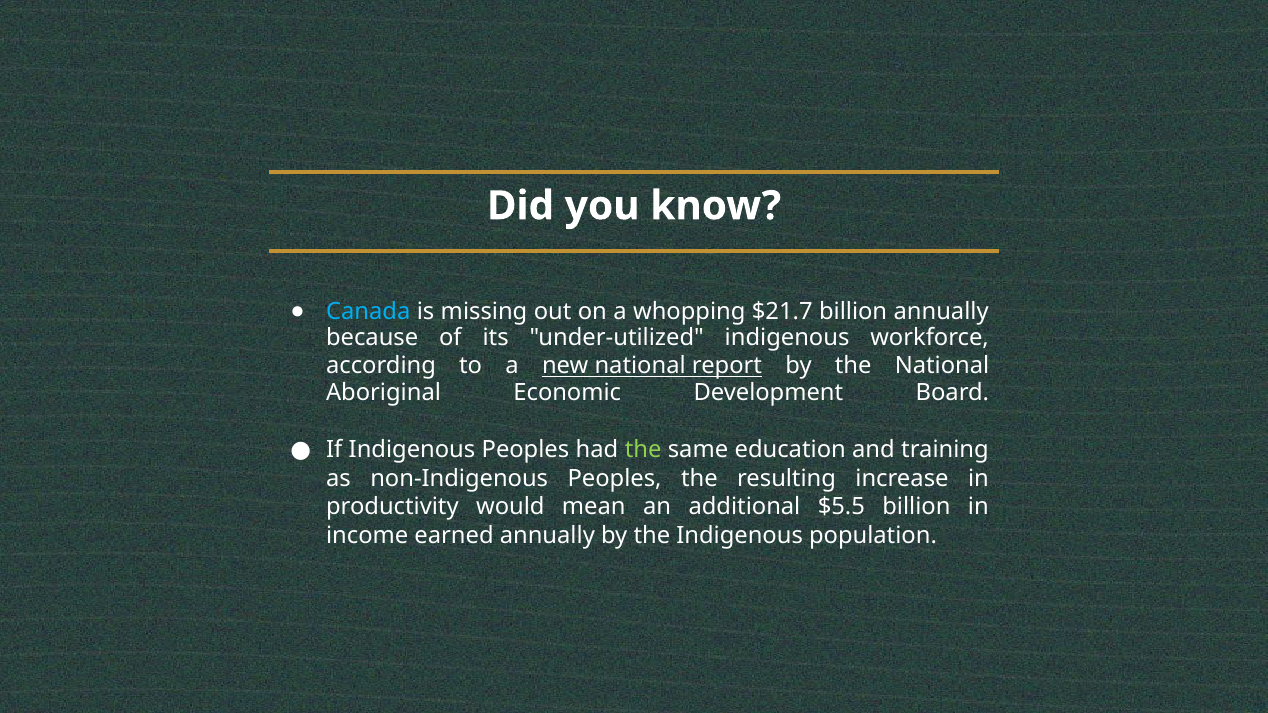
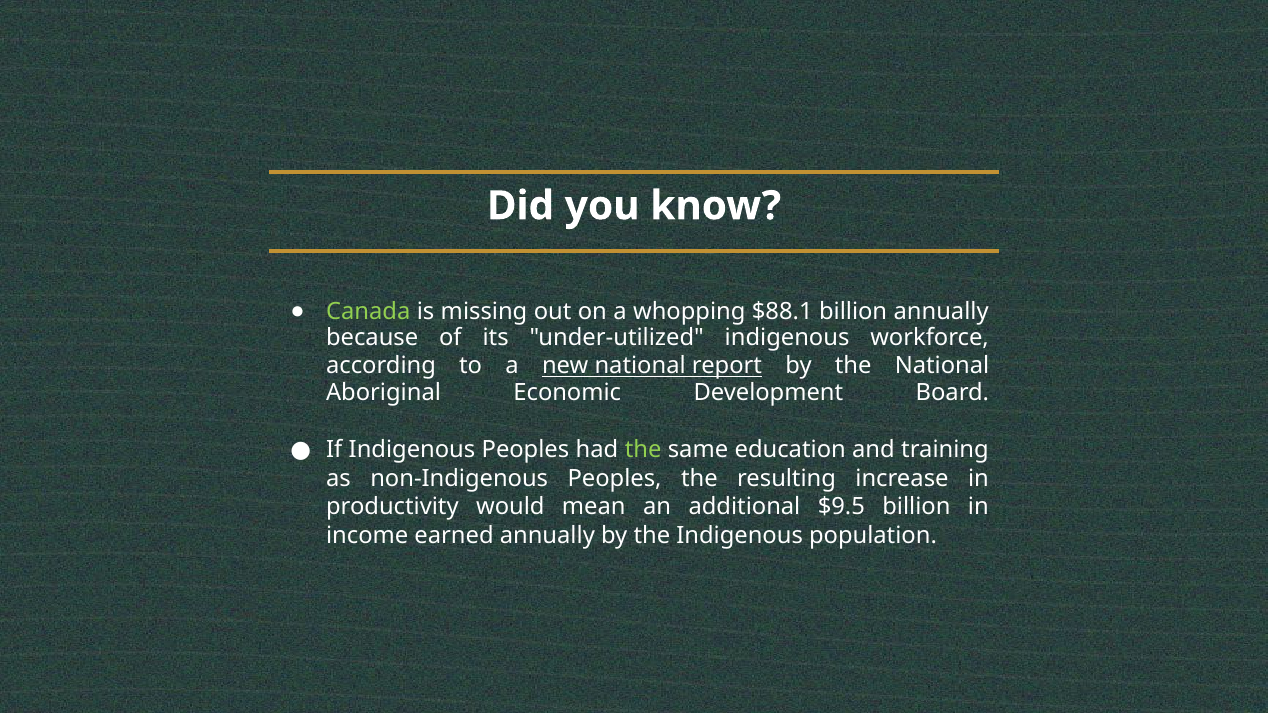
Canada colour: light blue -> light green (368, 312)
$21.7: $21.7 -> $88.1 (782, 312)
$5.5: $5.5 -> $9.5 (841, 507)
